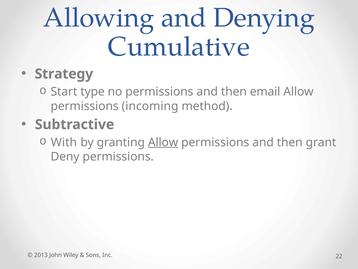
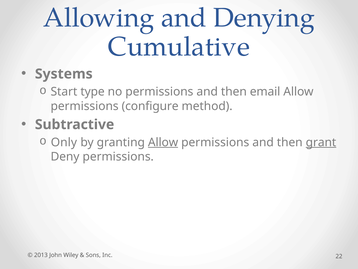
Strategy: Strategy -> Systems (64, 74)
incoming: incoming -> configure (150, 106)
With: With -> Only (64, 142)
grant underline: none -> present (321, 142)
